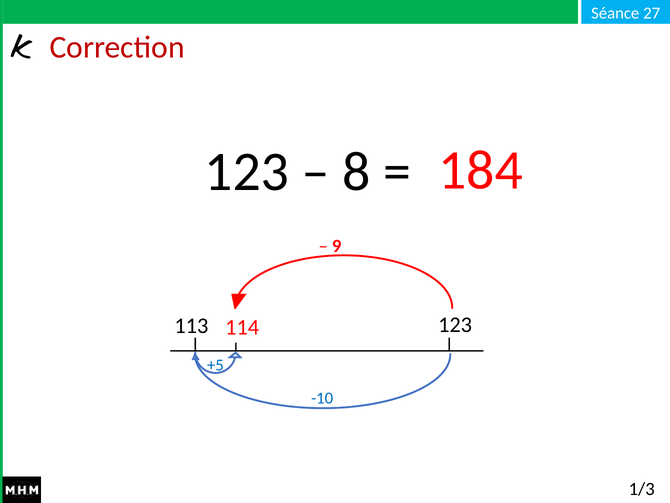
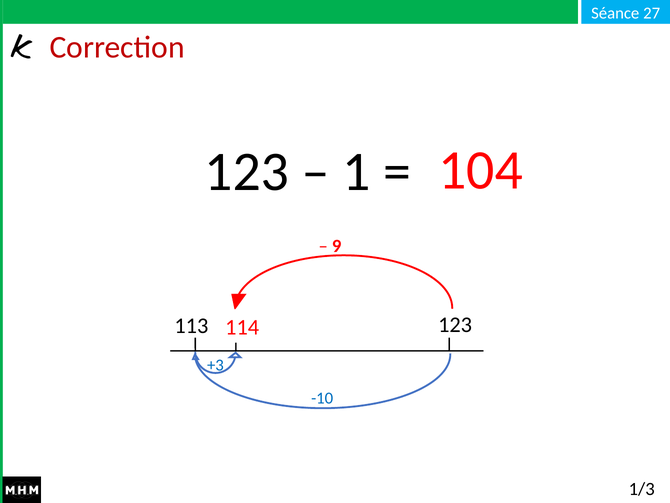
8: 8 -> 1 (357, 172)
184: 184 -> 104 (481, 170)
+5: +5 -> +3 (215, 365)
